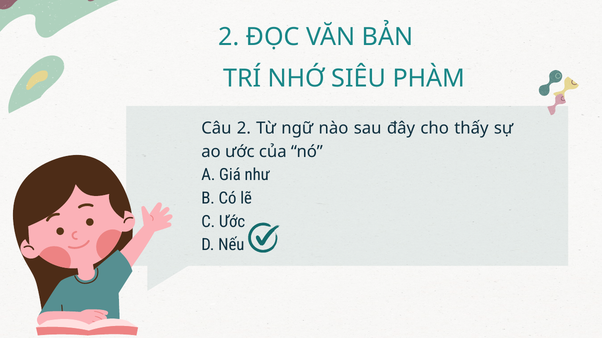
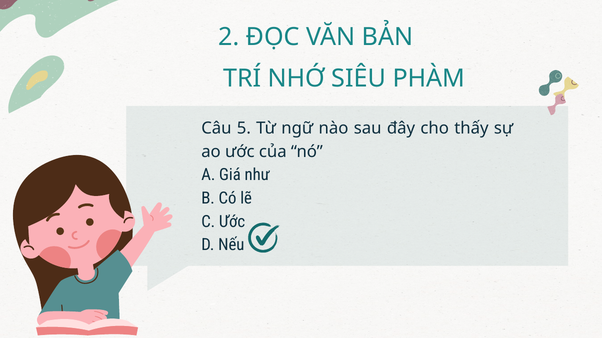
Câu 2: 2 -> 5 (244, 128)
